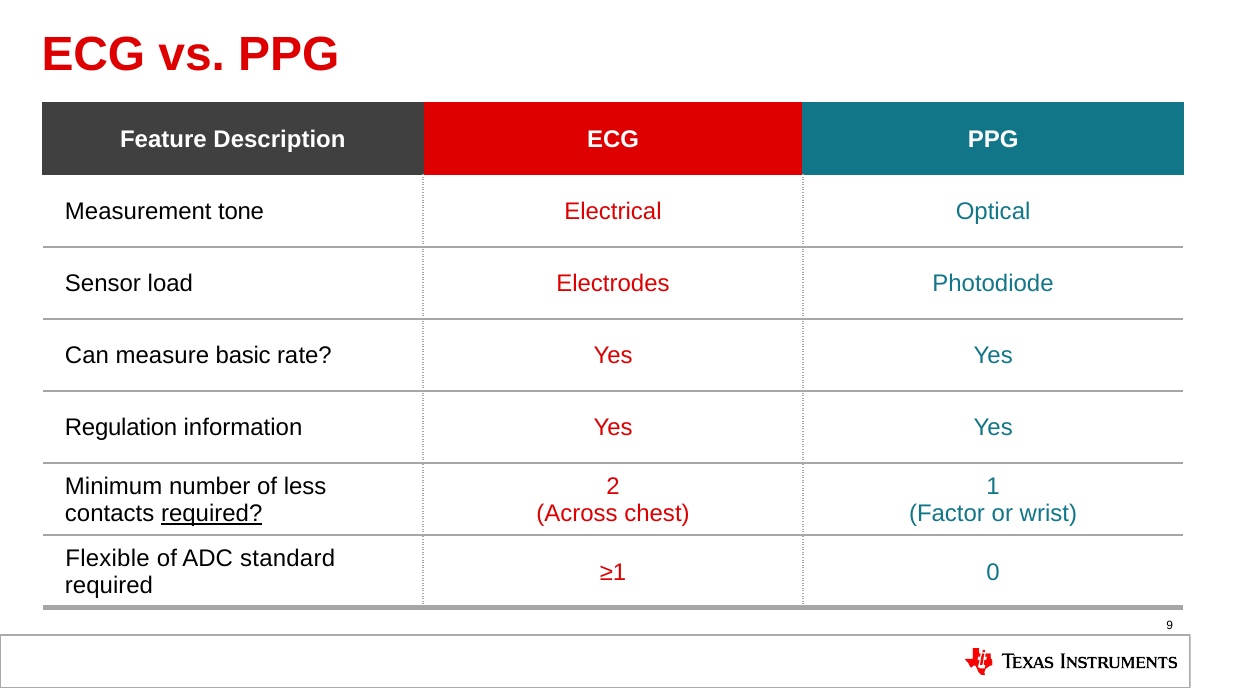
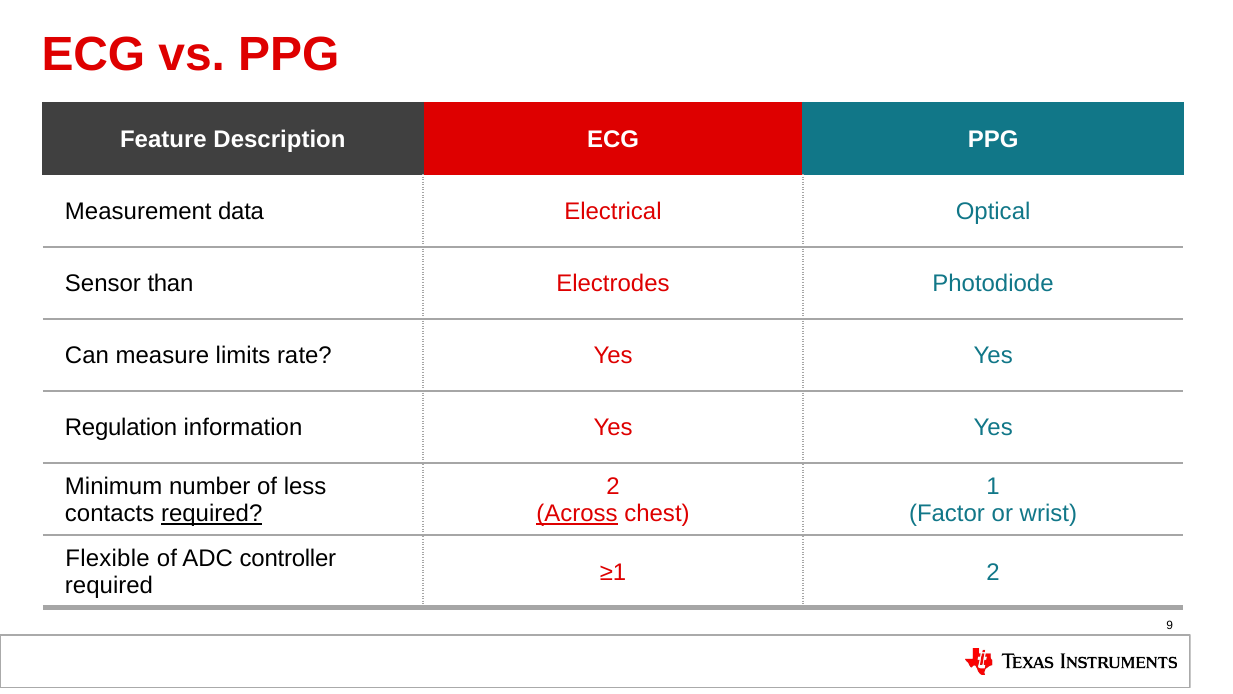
tone: tone -> data (241, 212)
load: load -> than (170, 284)
basic: basic -> limits (243, 356)
Across underline: none -> present (577, 513)
standard: standard -> controller (288, 558)
≥1 0: 0 -> 2 (993, 572)
